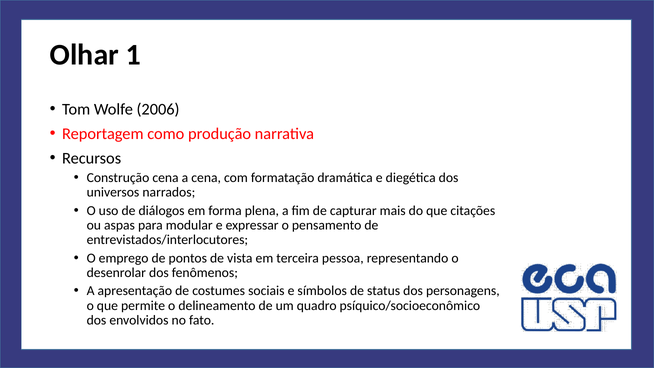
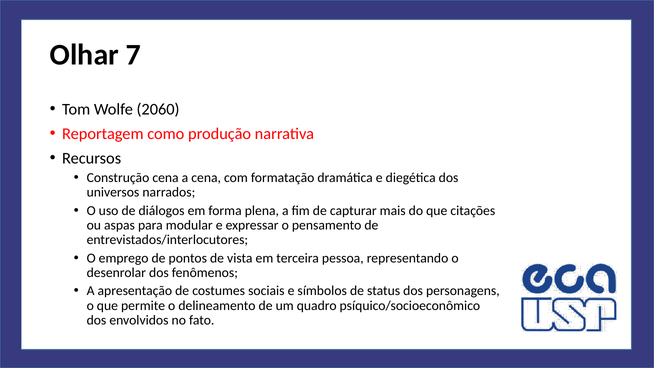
1: 1 -> 7 (133, 55)
2006: 2006 -> 2060 (158, 109)
